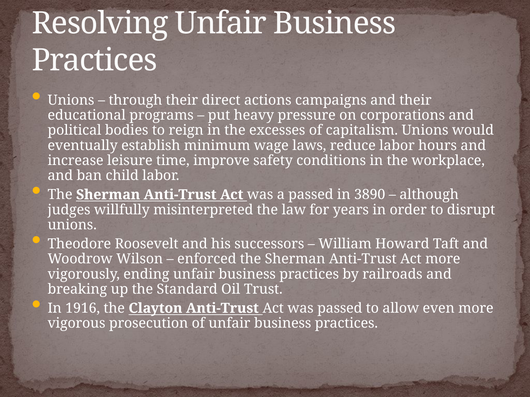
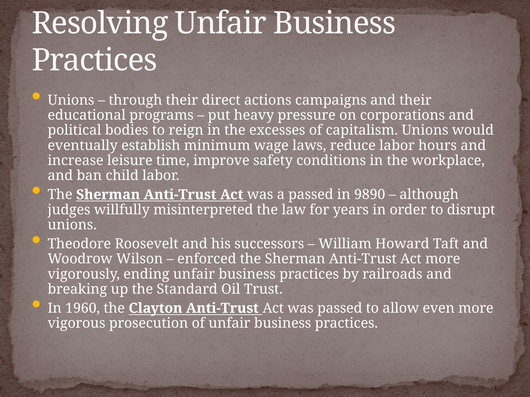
3890: 3890 -> 9890 (370, 195)
1916: 1916 -> 1960 (83, 309)
